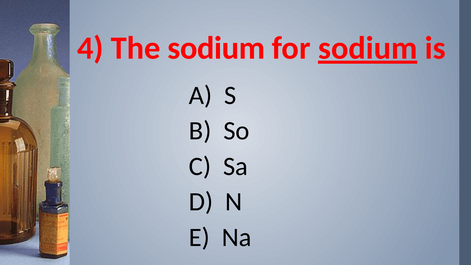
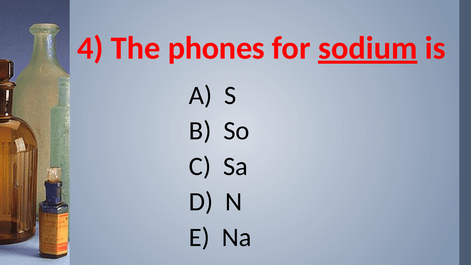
The sodium: sodium -> phones (216, 48)
